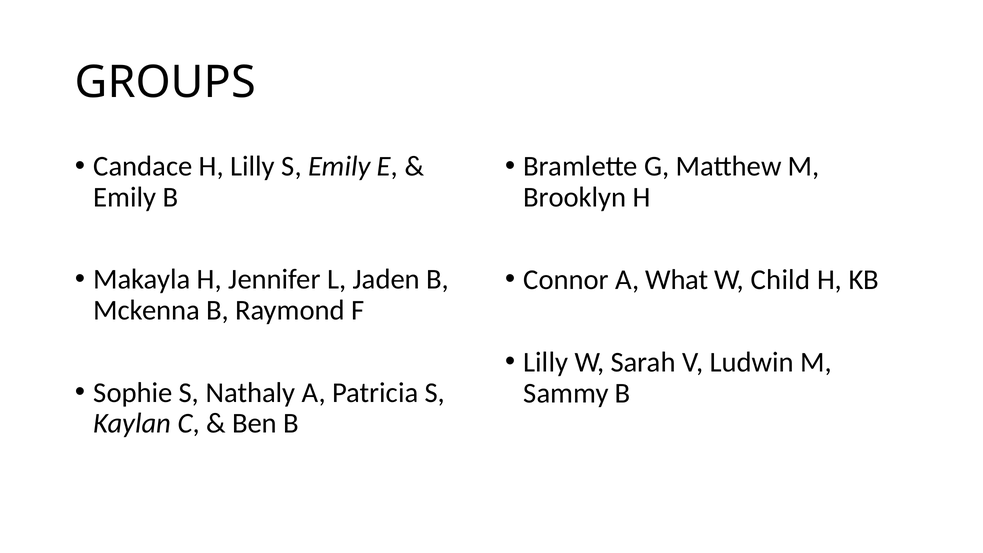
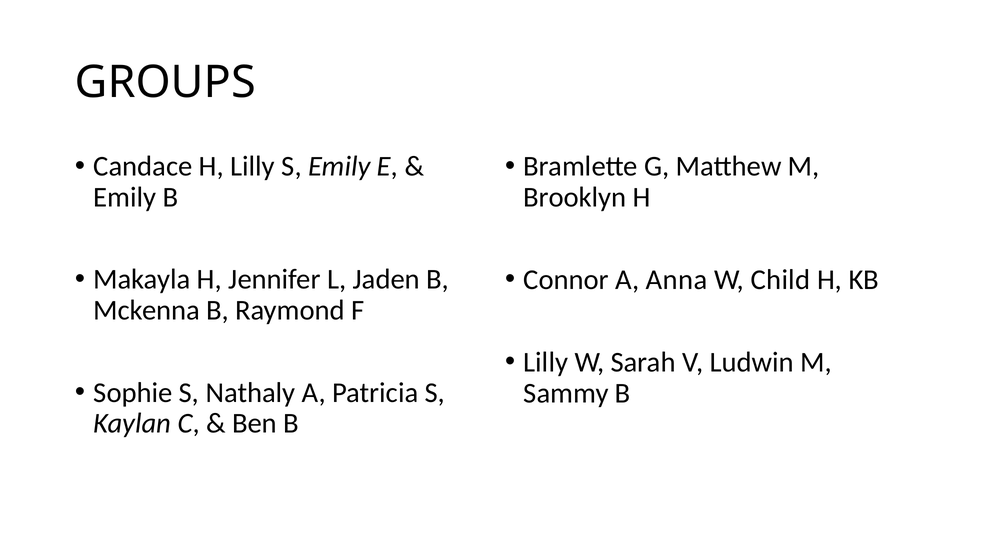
What: What -> Anna (677, 280)
